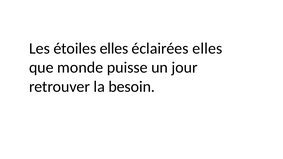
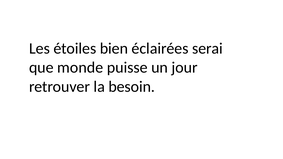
étoiles elles: elles -> bien (114, 48)
éclairées elles: elles -> serai (207, 48)
